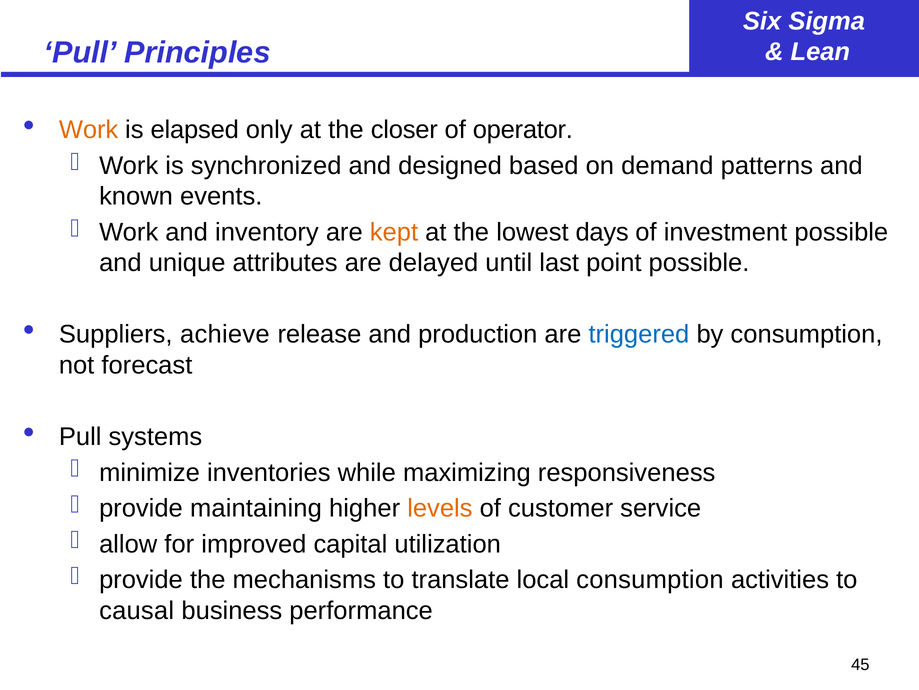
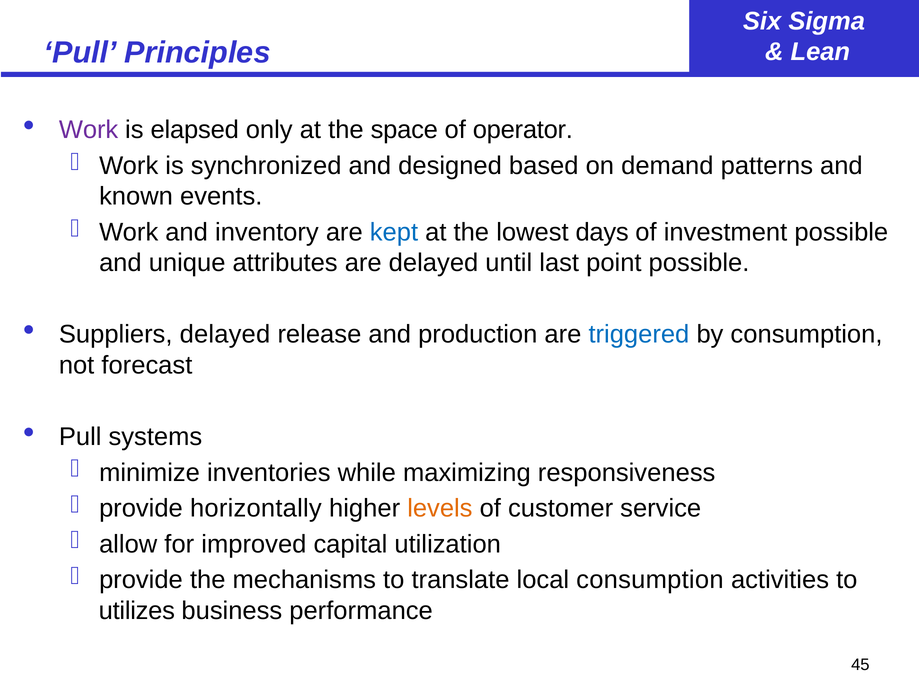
Work colour: orange -> purple (89, 130)
closer: closer -> space (404, 130)
kept colour: orange -> blue (394, 232)
Suppliers achieve: achieve -> delayed (225, 334)
maintaining: maintaining -> horizontally (256, 508)
causal: causal -> utilizes (137, 610)
